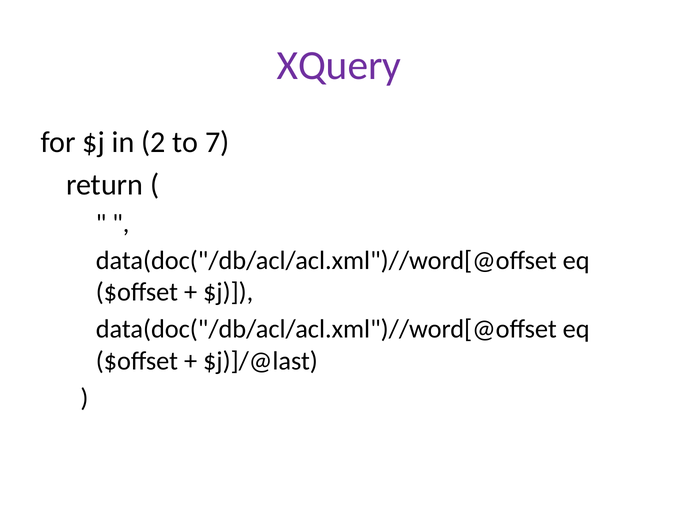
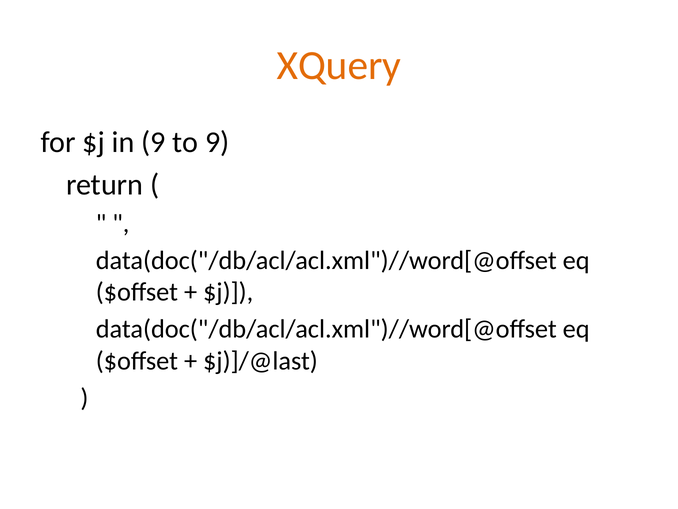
XQuery colour: purple -> orange (339, 66)
in 2: 2 -> 9 (153, 142)
to 7: 7 -> 9 (217, 142)
